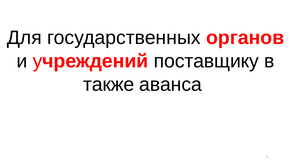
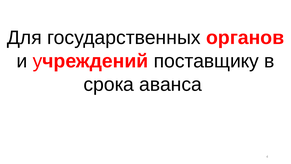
также: также -> срока (109, 84)
